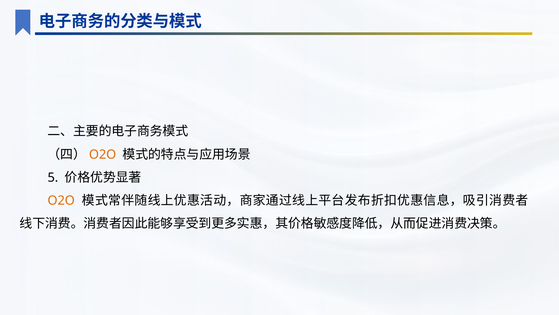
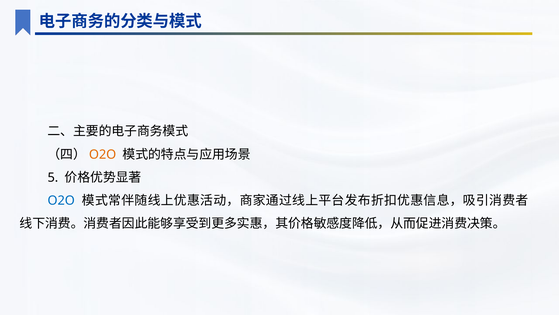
O2O colour: orange -> blue (61, 200)
